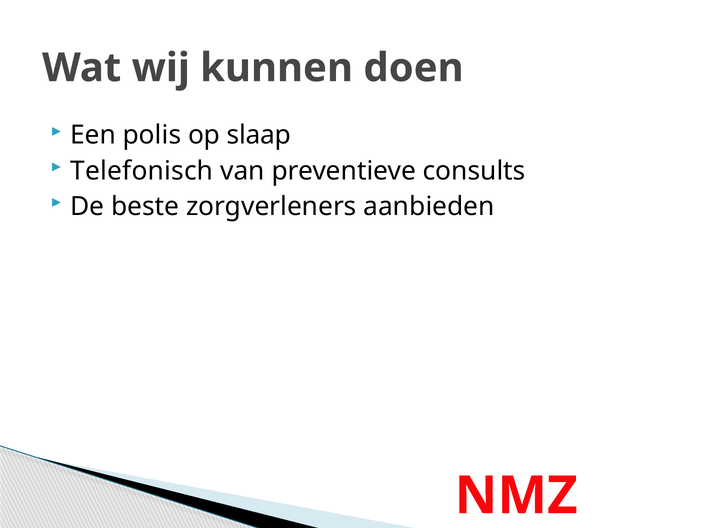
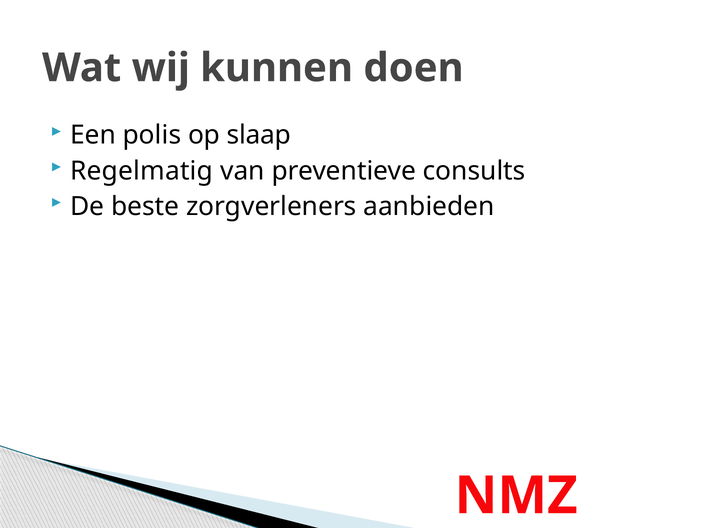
Telefonisch: Telefonisch -> Regelmatig (142, 171)
